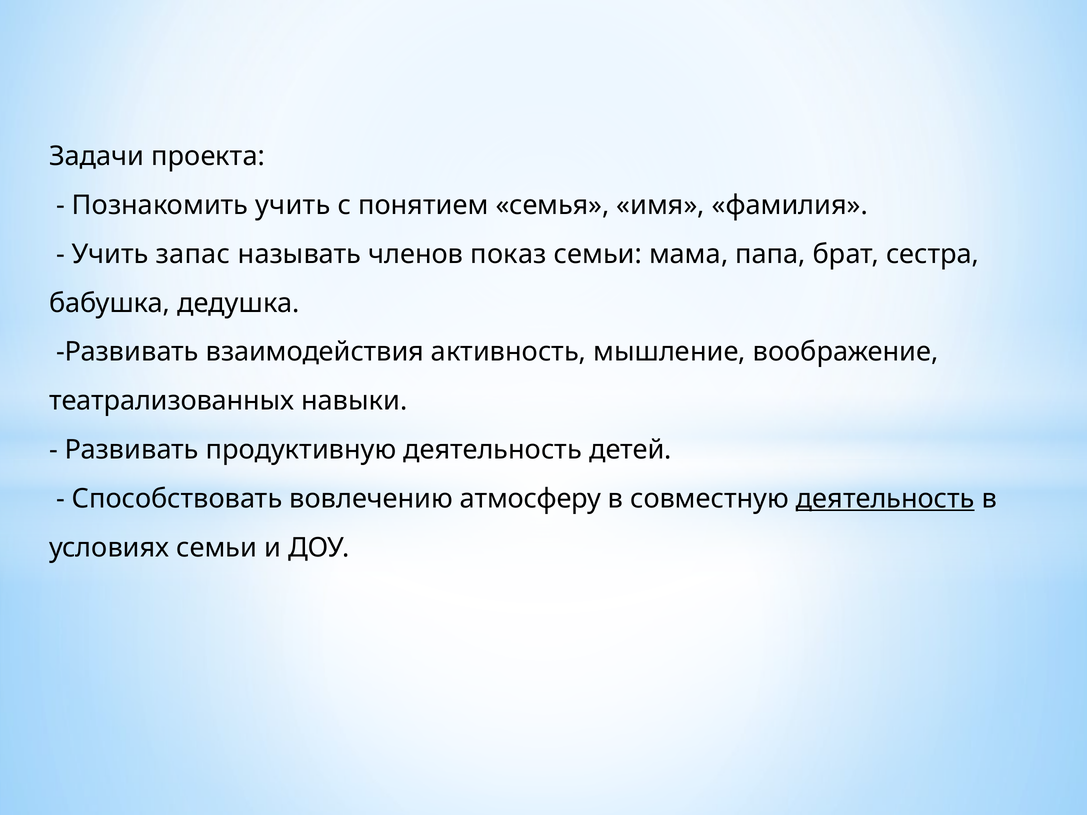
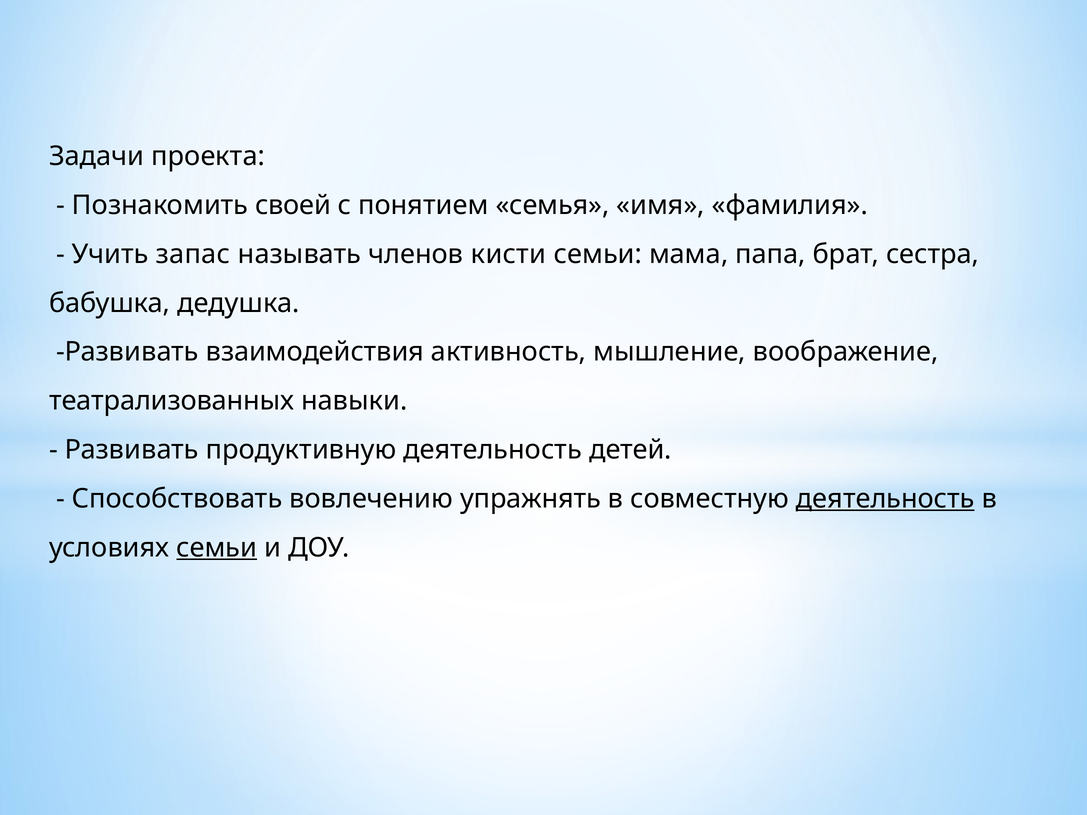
Познакомить учить: учить -> своей (293, 205)
показ: показ -> кисти (509, 254)
атмосферу: атмосферу -> упражнять (531, 499)
семьи underline: none -> present (217, 548)
